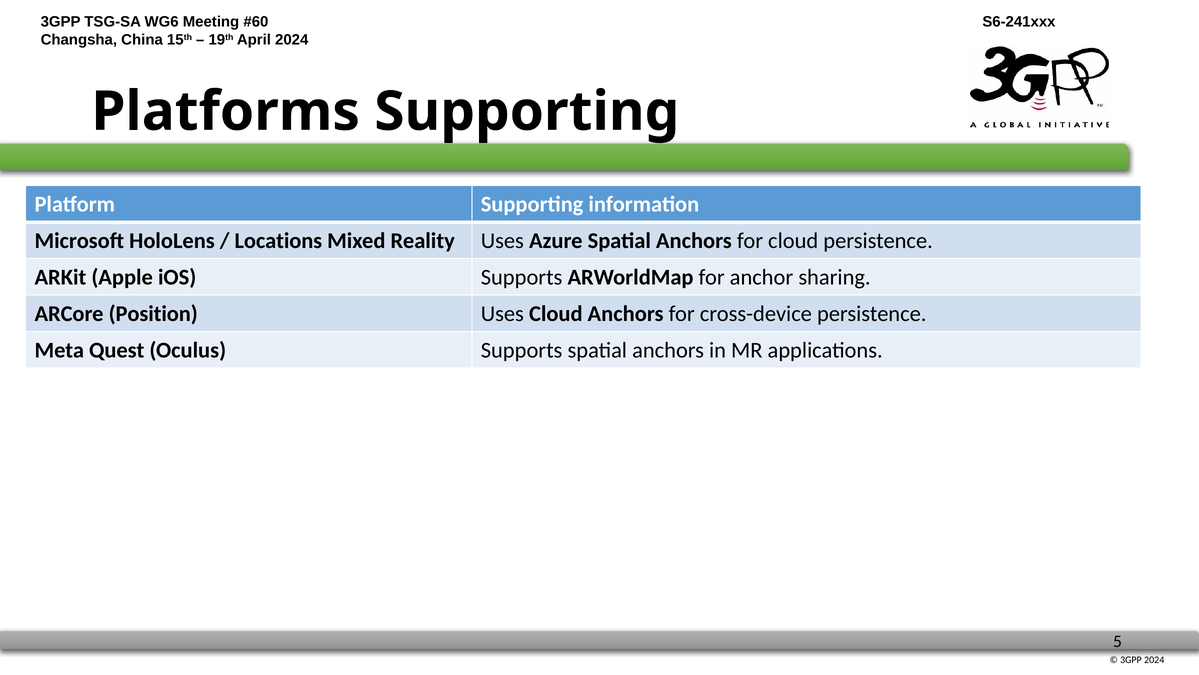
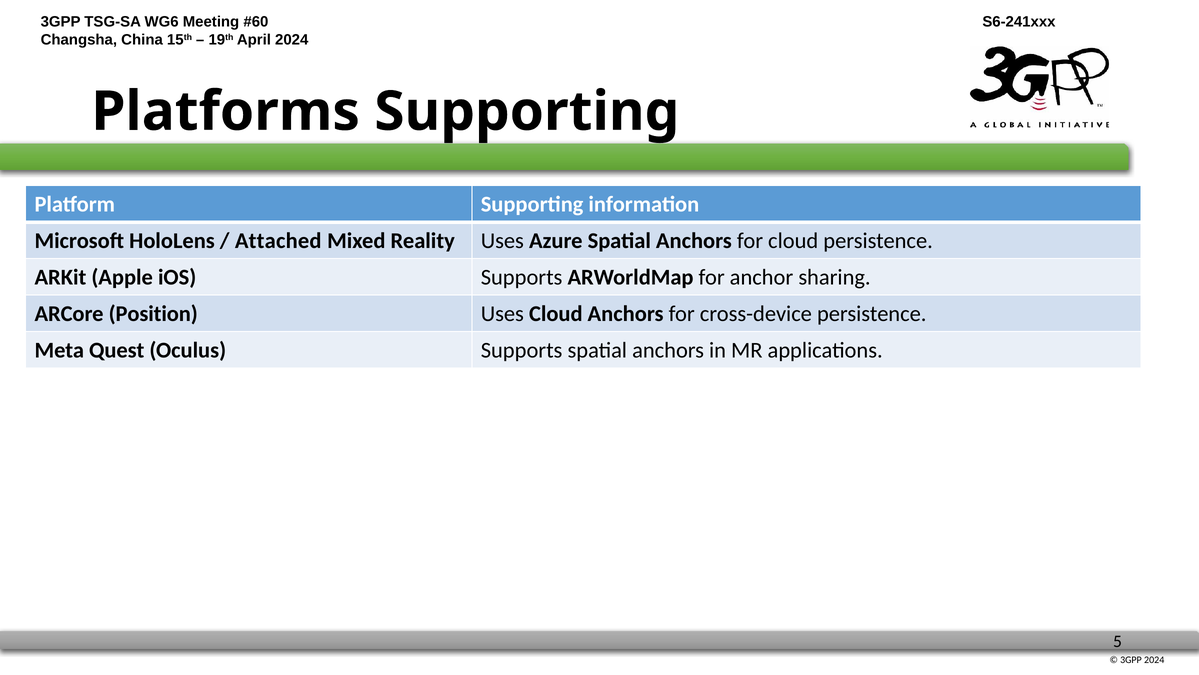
Locations: Locations -> Attached (278, 240)
